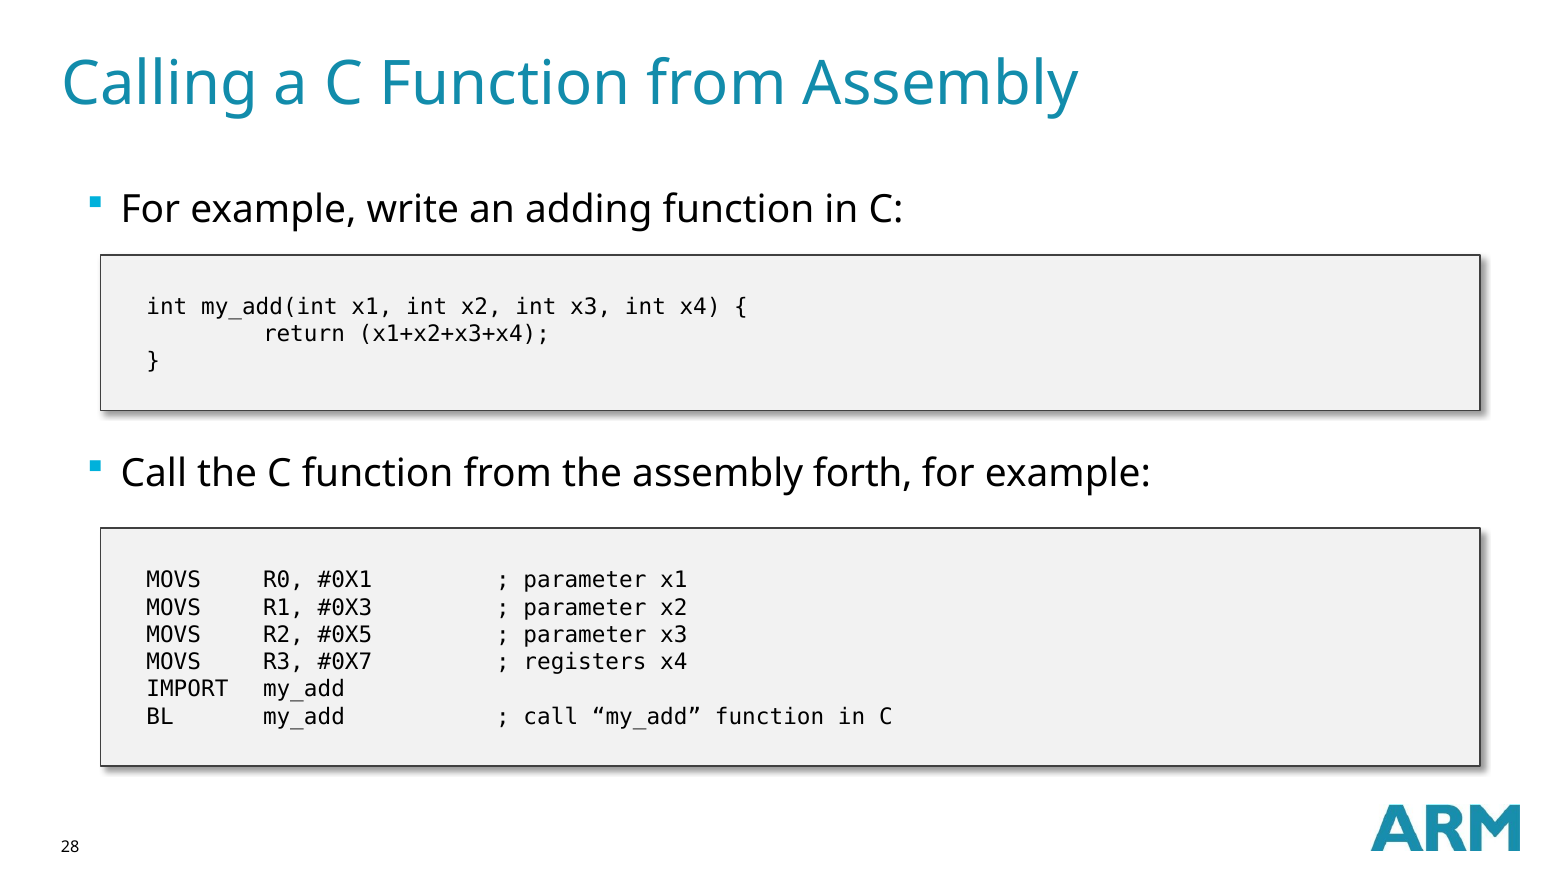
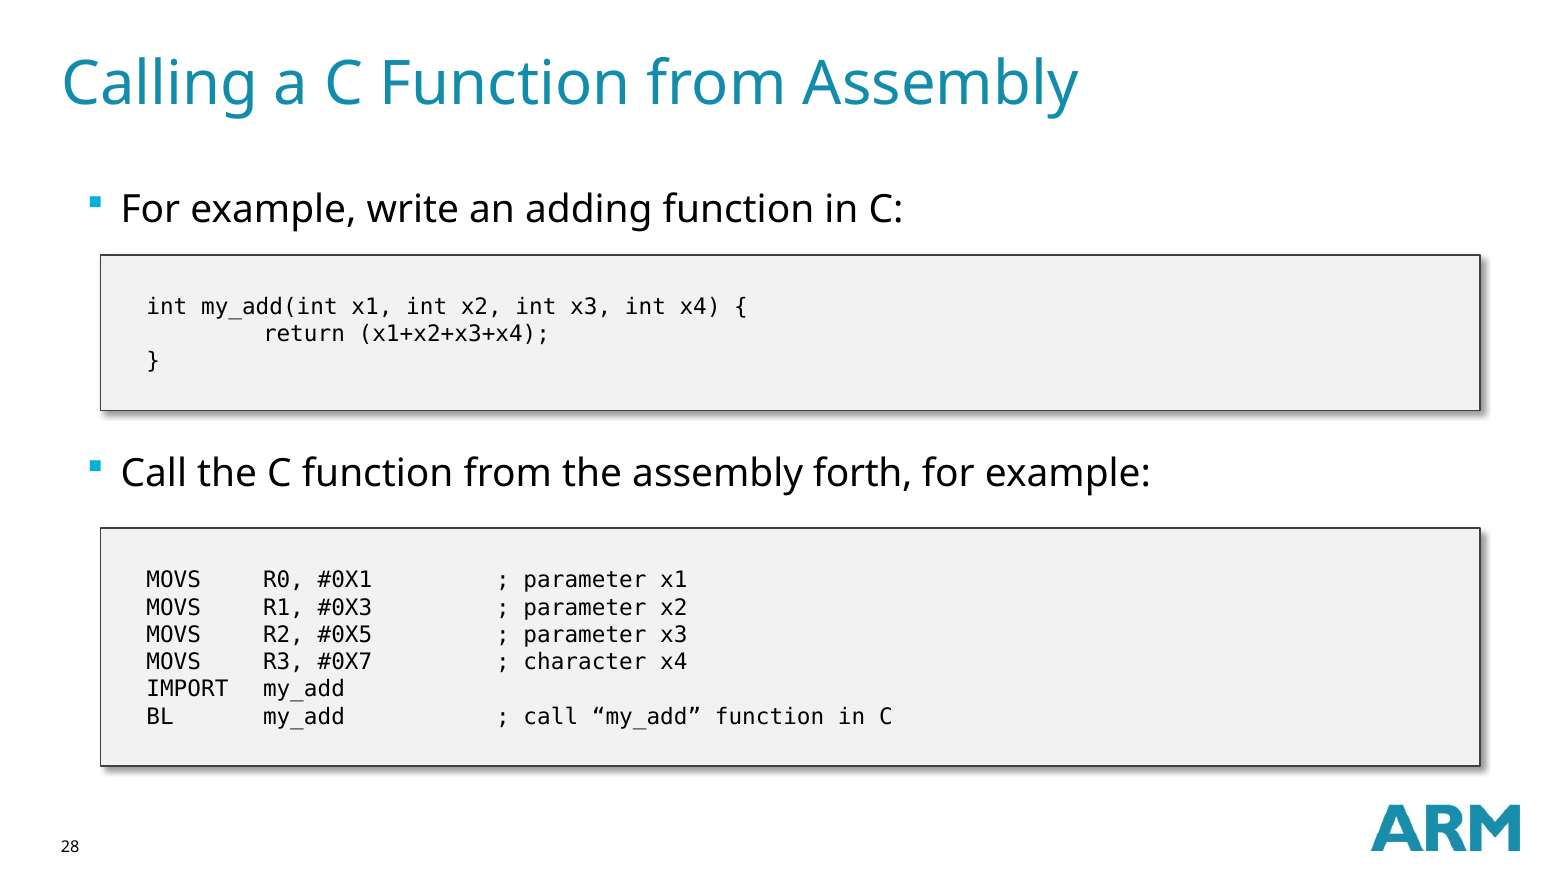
registers: registers -> character (585, 662)
